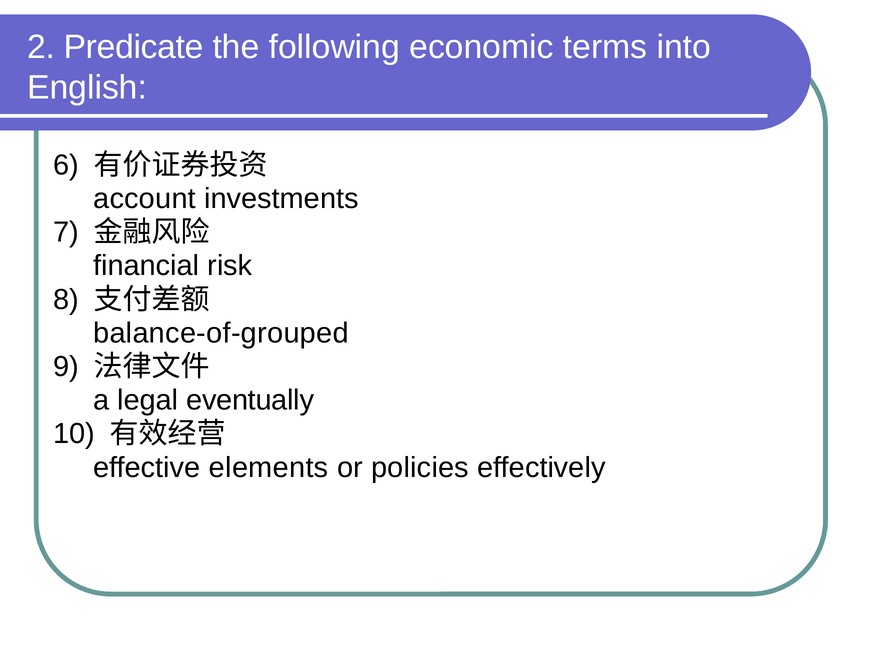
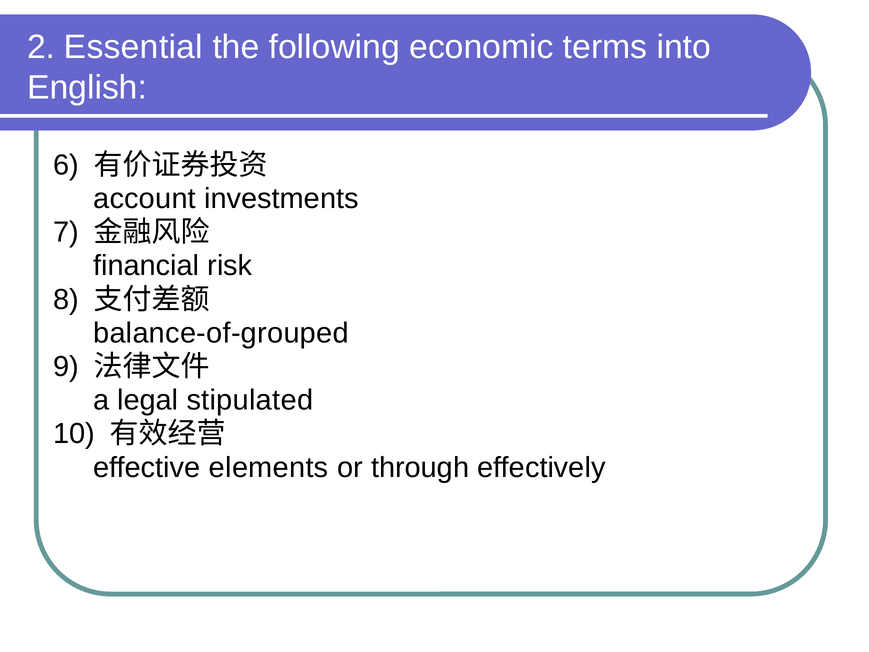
Predicate: Predicate -> Essential (133, 47)
eventually: eventually -> stipulated (250, 400)
policies: policies -> through (420, 467)
